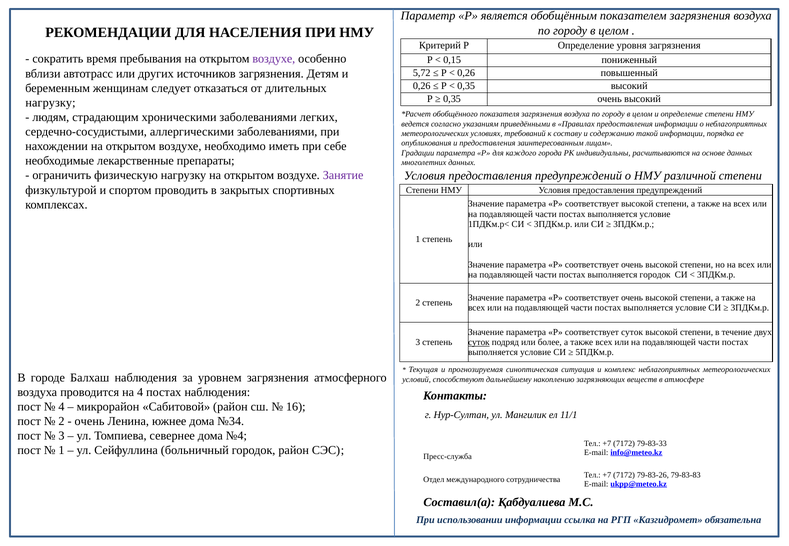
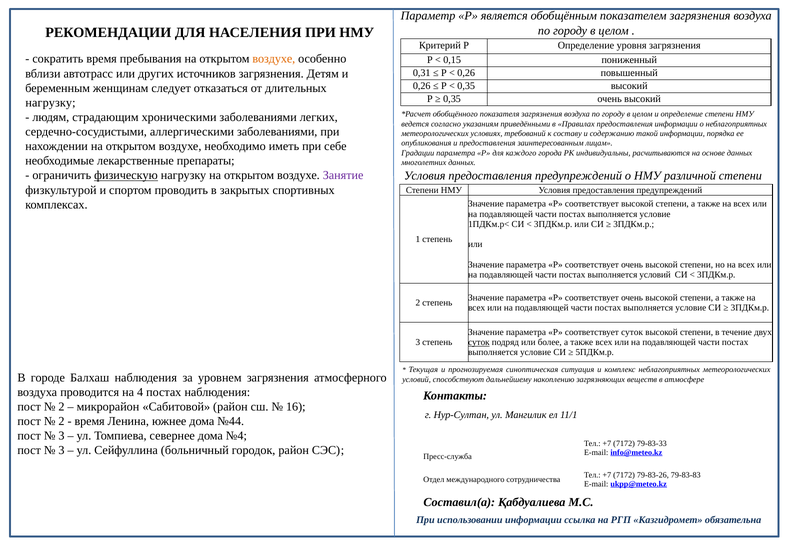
воздухе colour: purple -> orange (274, 59)
5,72: 5,72 -> 0,31 (422, 73)
физическую underline: none -> present (126, 176)
выполняется городок: городок -> условий (655, 275)
4: 4 -> 2 (62, 407)
очень: очень -> время (90, 421)
№34: №34 -> №44 (231, 421)
1: 1 -> 3 (62, 451)
